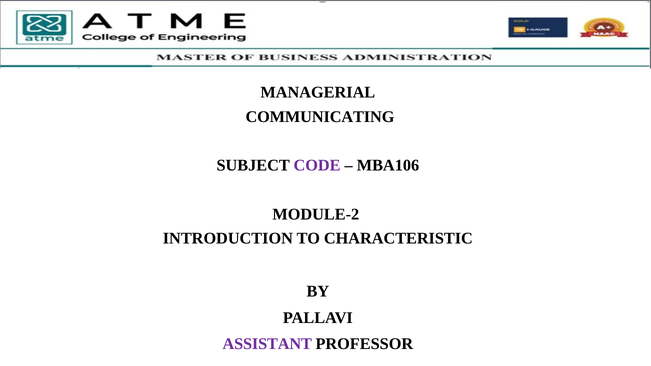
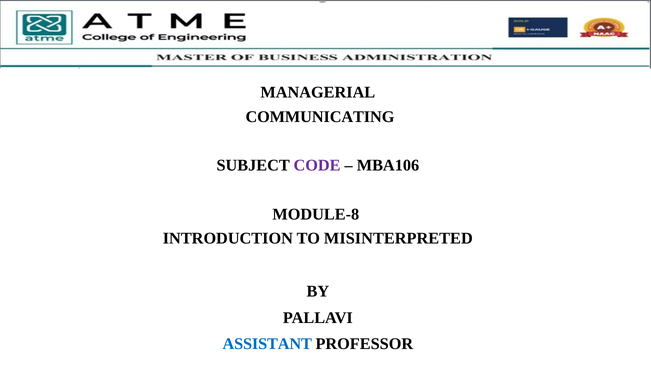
MODULE-2: MODULE-2 -> MODULE-8 (316, 214)
CHARACTERISTIC: CHARACTERISTIC -> MISINTERPRETED (398, 239)
ASSISTANT colour: purple -> blue (267, 344)
